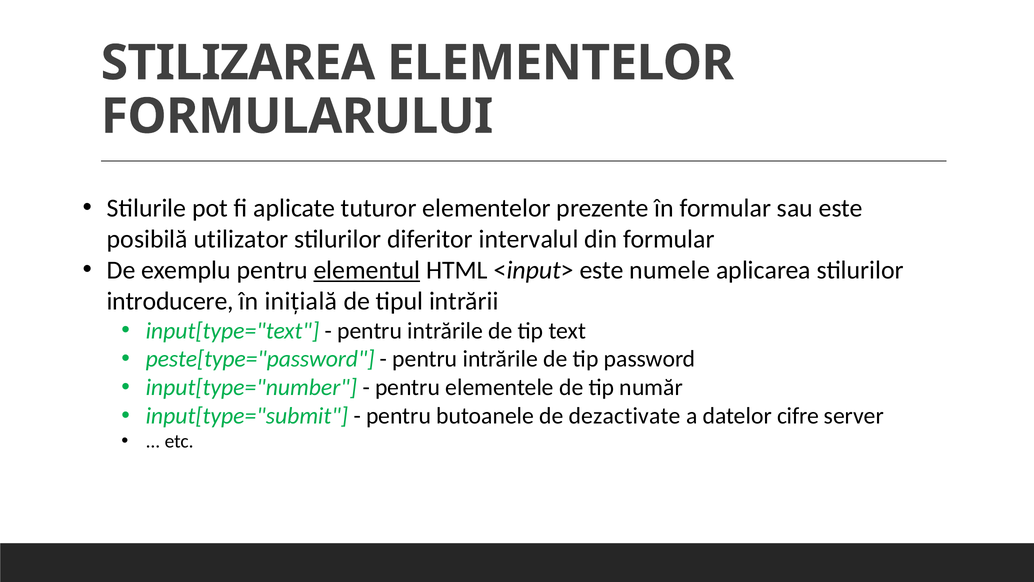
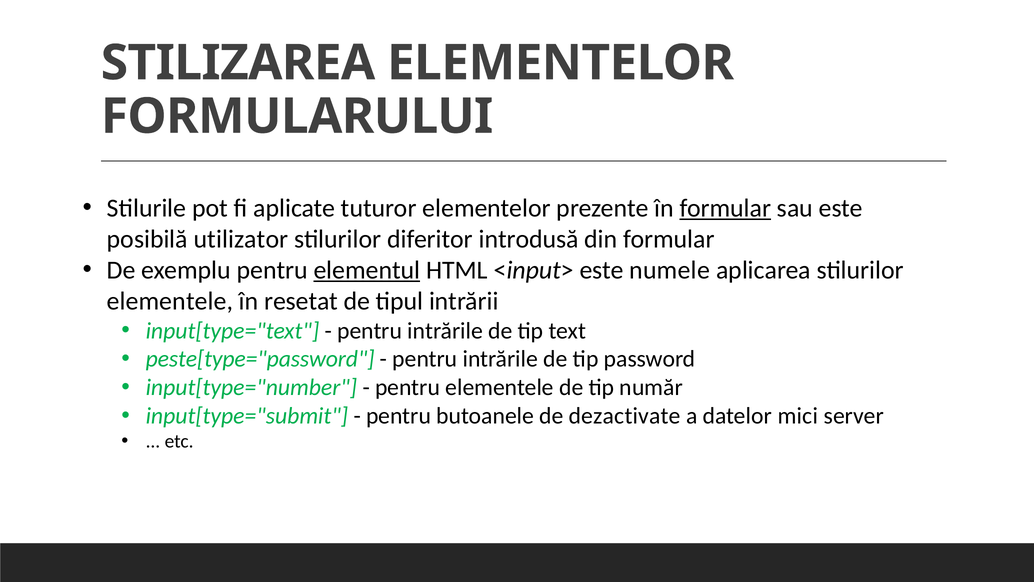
formular underline: none -> present (725, 208)
intervalul: intervalul -> introdusă (529, 239)
introducere: introducere -> elementele (170, 301)
inițială: inițială -> resetat (301, 301)
cifre: cifre -> mici (798, 416)
